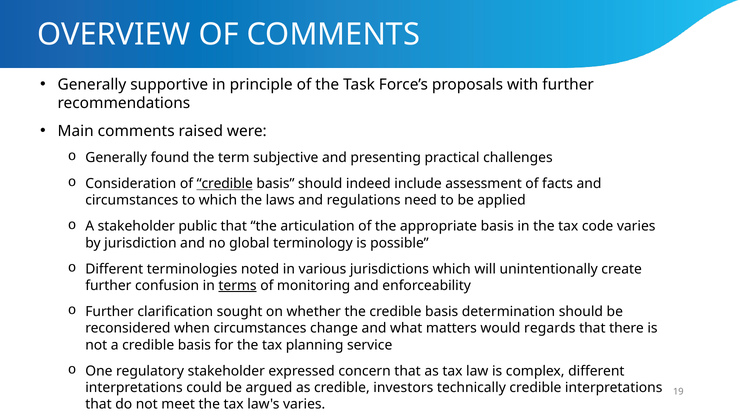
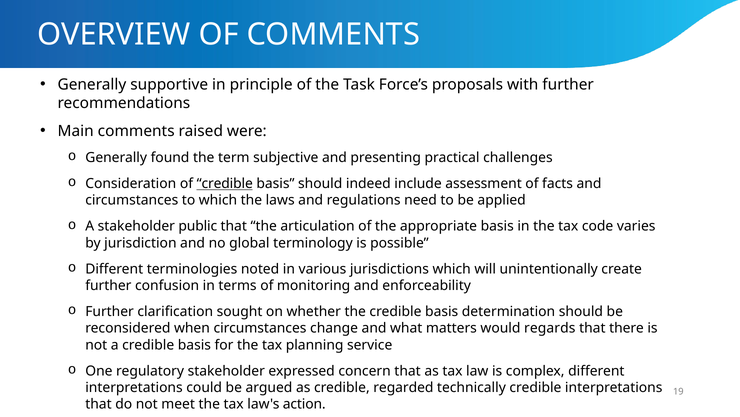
terms underline: present -> none (238, 285)
investors: investors -> regarded (403, 387)
law's varies: varies -> action (304, 404)
